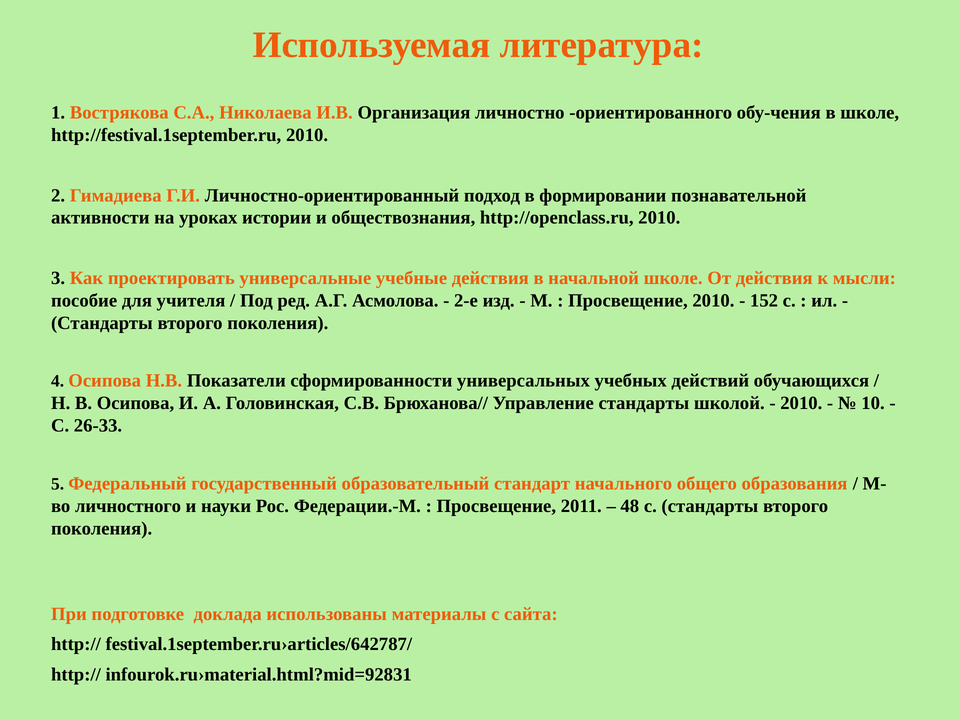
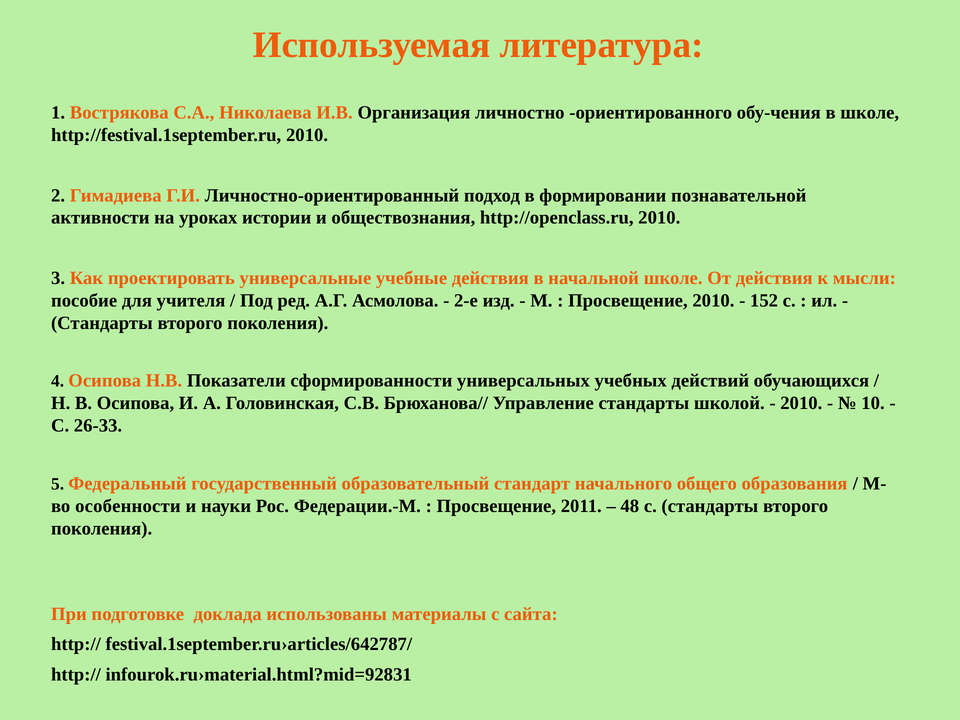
личностного: личностного -> особенности (128, 506)
